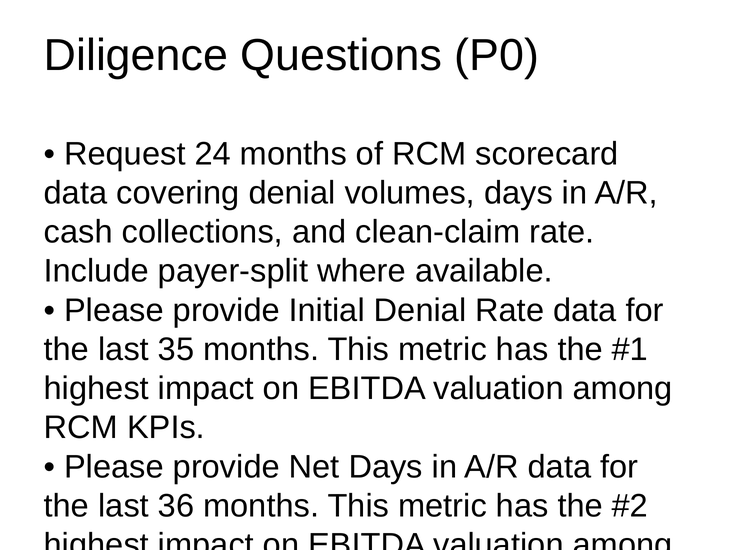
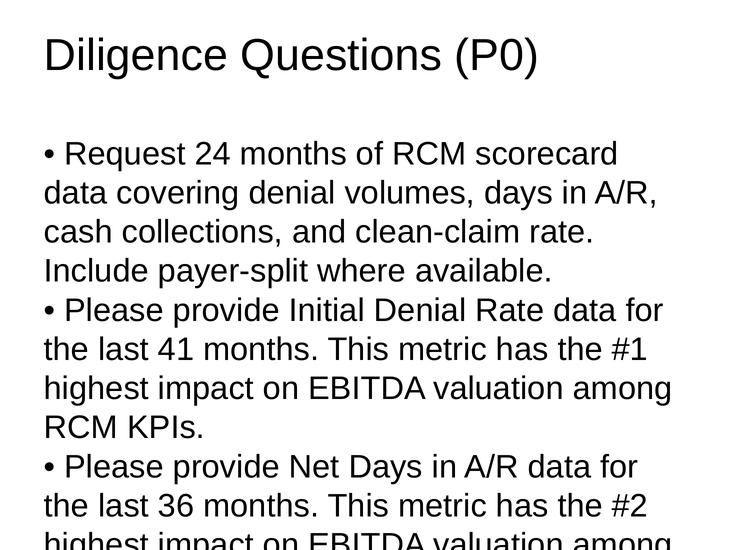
35: 35 -> 41 (176, 349)
